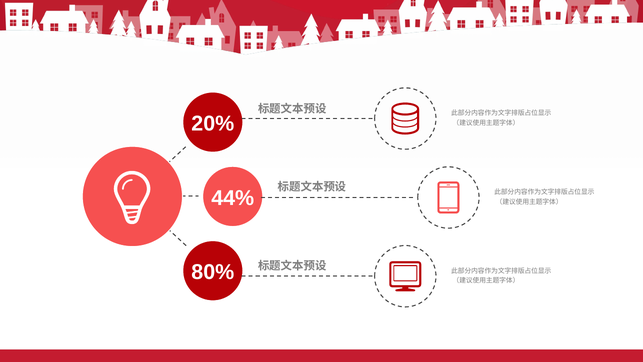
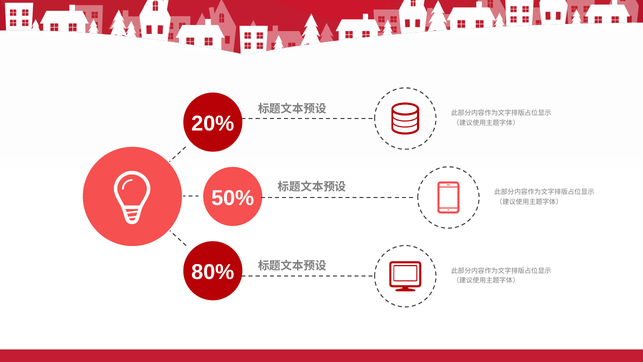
44%: 44% -> 50% (233, 198)
